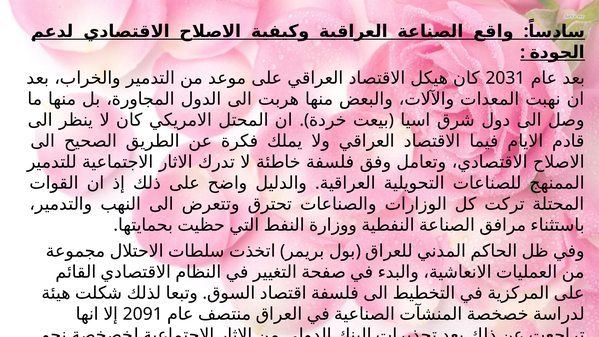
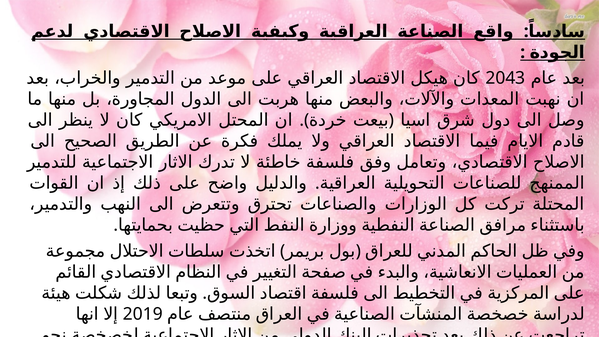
2031: 2031 -> 2043 (505, 78)
2091: 2091 -> 2019 (143, 314)
